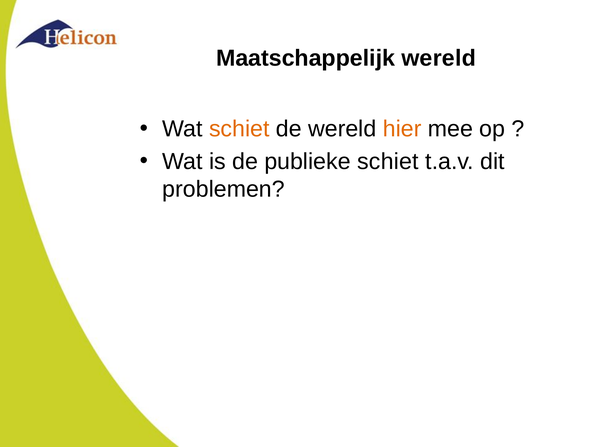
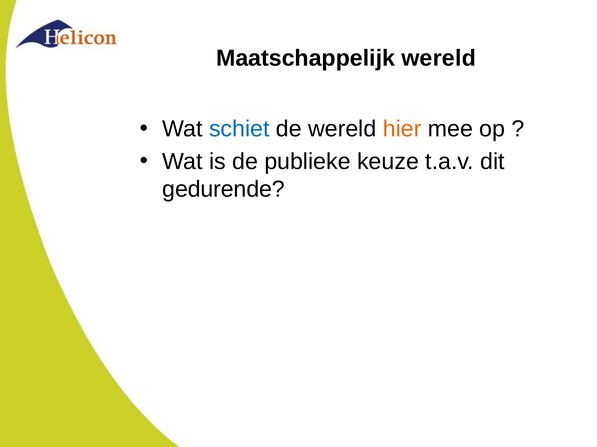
schiet colour: orange -> blue (239, 129)
publieke schiet: schiet -> keuze (388, 162)
problemen: problemen -> gedurende (224, 190)
